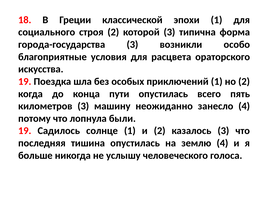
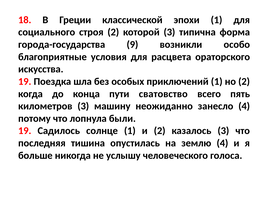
города-государства 3: 3 -> 9 (132, 45)
пути опустилась: опустилась -> сватовство (163, 94)
